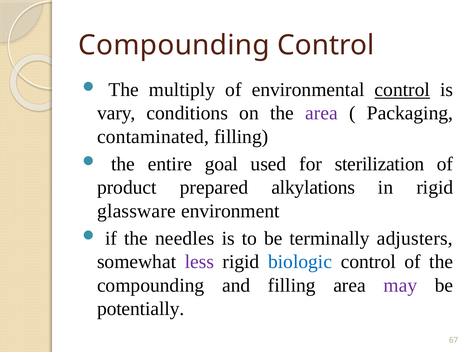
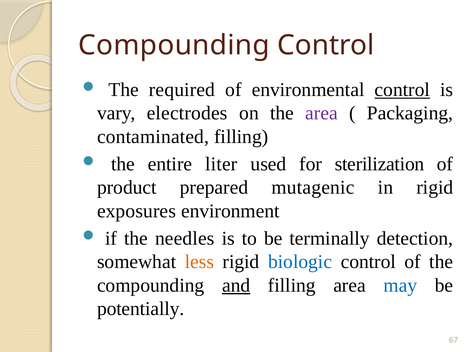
multiply: multiply -> required (182, 90)
conditions: conditions -> electrodes (187, 113)
goal: goal -> liter (221, 164)
alkylations: alkylations -> mutagenic (313, 187)
glassware: glassware -> exposures (137, 211)
adjusters: adjusters -> detection (415, 238)
less colour: purple -> orange (199, 262)
and underline: none -> present (236, 285)
may colour: purple -> blue (400, 285)
